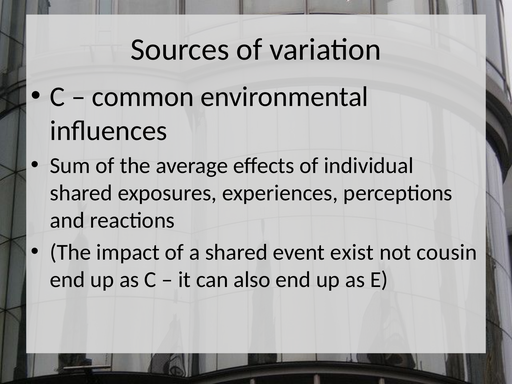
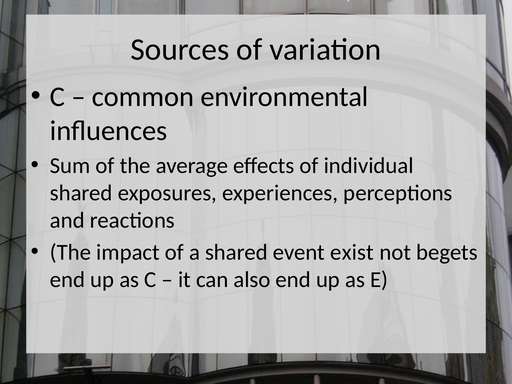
cousin: cousin -> begets (447, 252)
